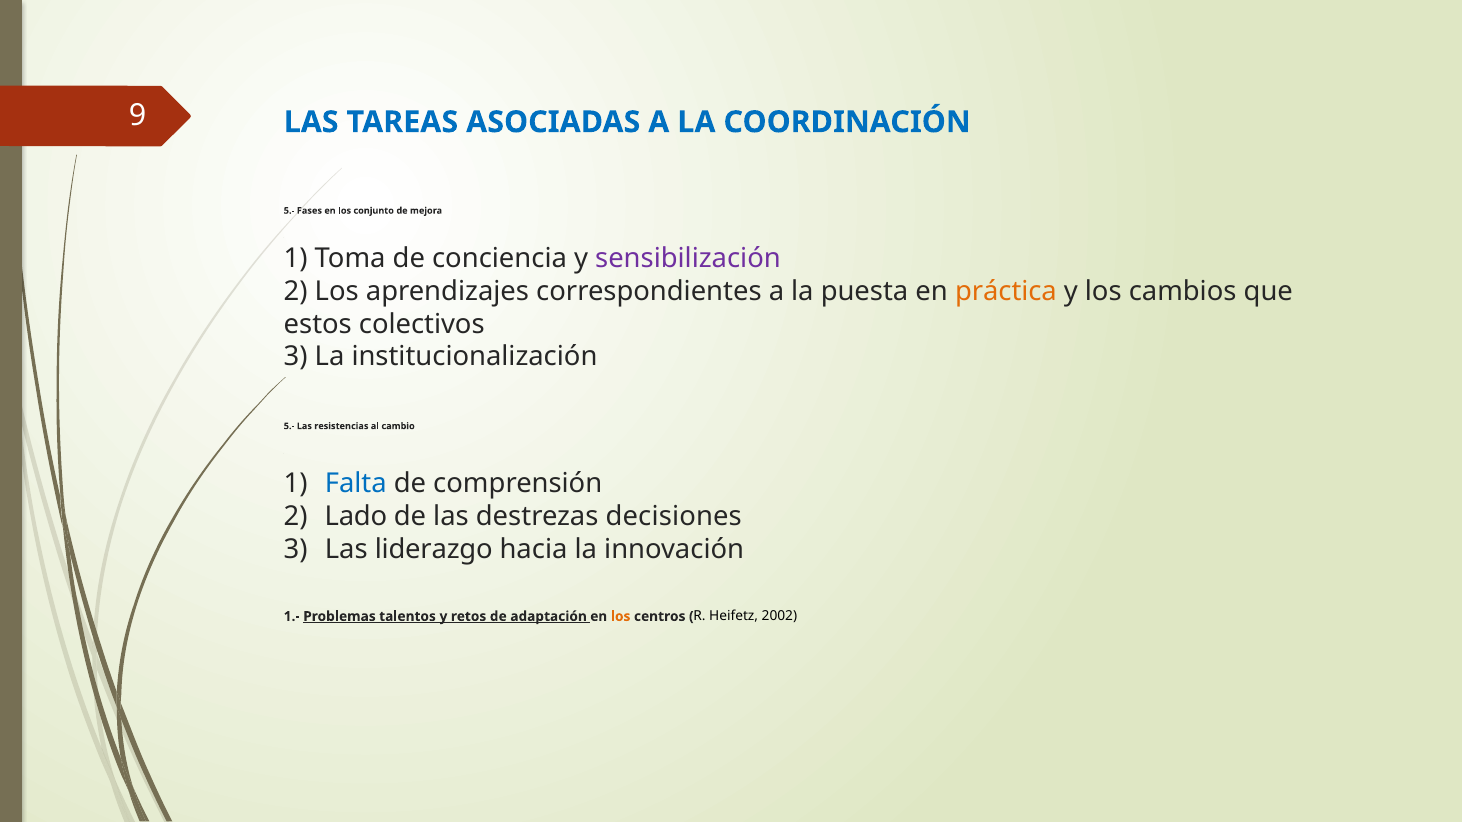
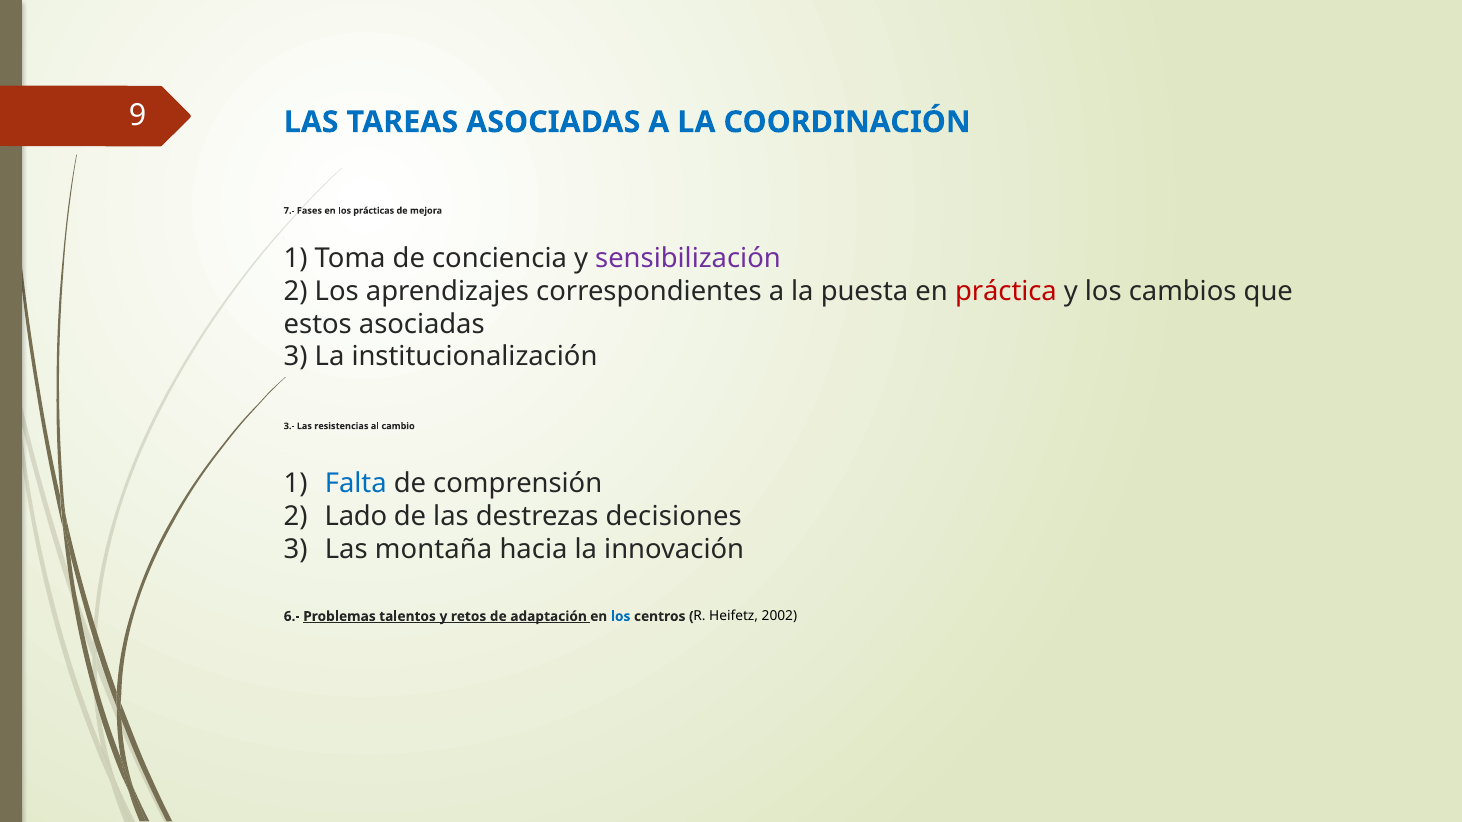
5.-: 5.- -> 7.- (289, 211)
conjunto: conjunto -> prácticas (374, 211)
práctica colour: orange -> red (1006, 291)
estos colectivos: colectivos -> asociadas (422, 324)
5.-: 5.- -> 3.- (289, 426)
liderazgo: liderazgo -> montaña (434, 550)
1.-: 1.- -> 6.- (292, 617)
los colour: orange -> blue (621, 617)
